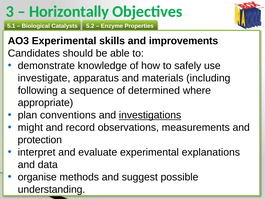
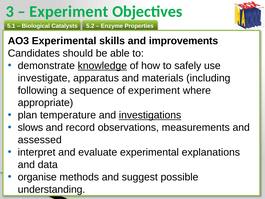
Horizontally: Horizontally -> Experiment (69, 11)
knowledge underline: none -> present (102, 66)
of determined: determined -> experiment (154, 90)
conventions: conventions -> temperature (68, 115)
might: might -> slows (30, 127)
protection: protection -> assessed (40, 140)
